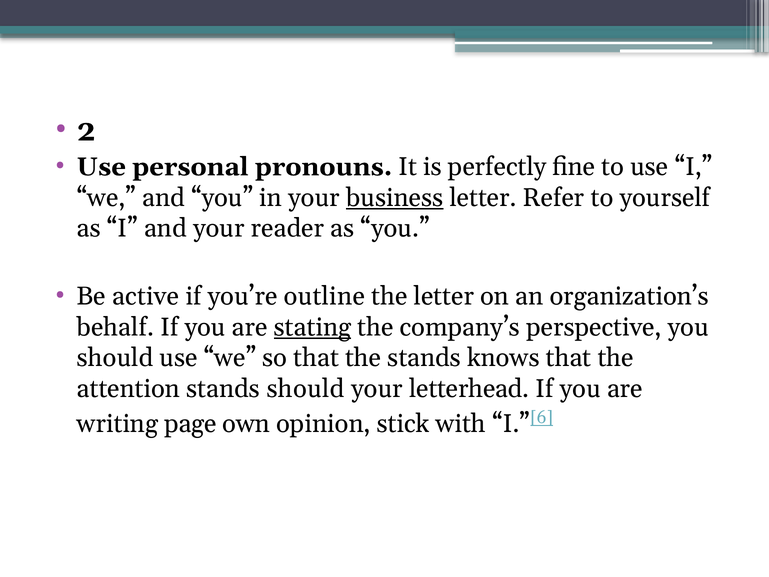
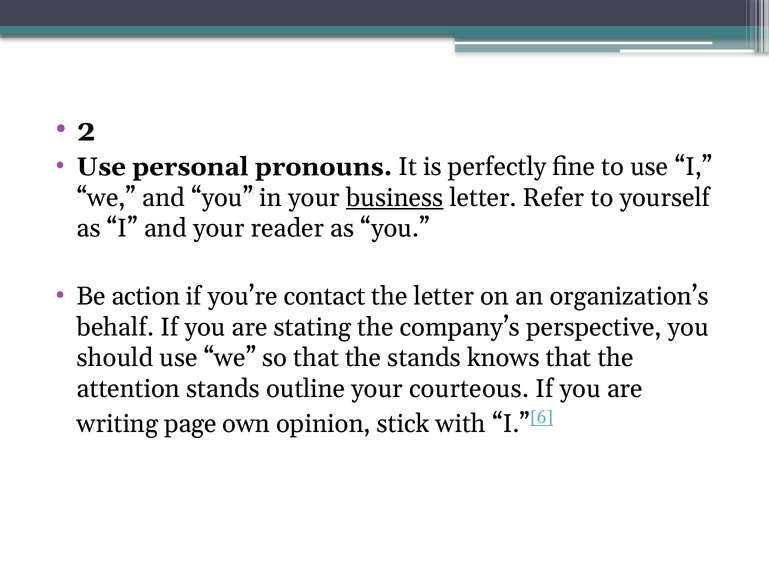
active: active -> action (146, 296)
outline: outline -> contact (325, 296)
stating underline: present -> none (313, 327)
stands should: should -> outline (306, 389)
letterhead: letterhead -> courteous (469, 389)
